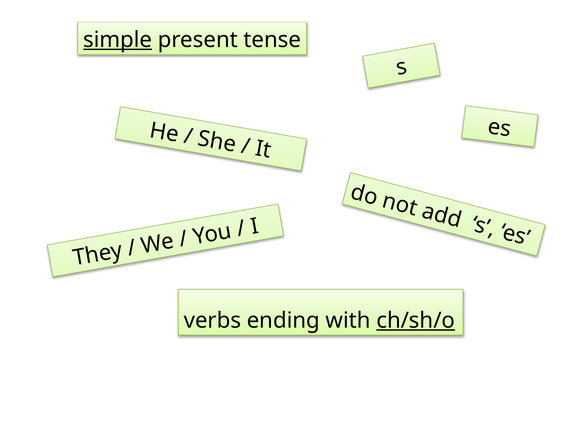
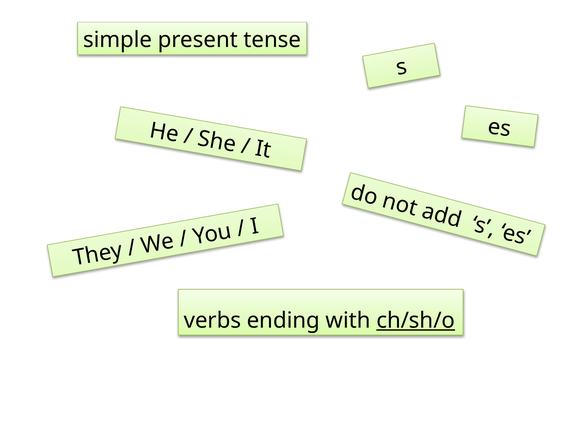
simple underline: present -> none (118, 40)
